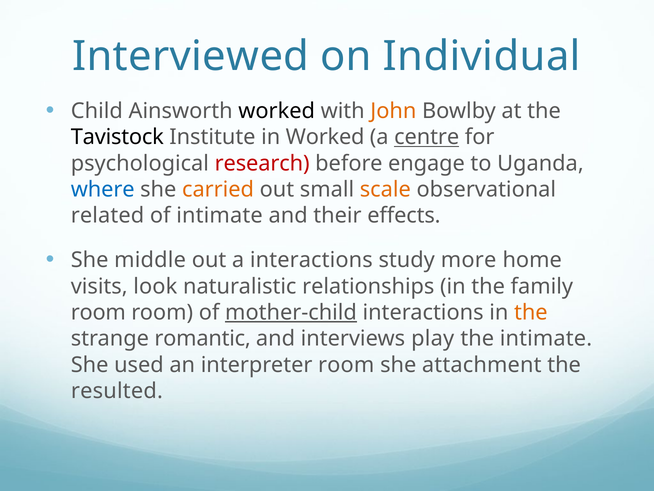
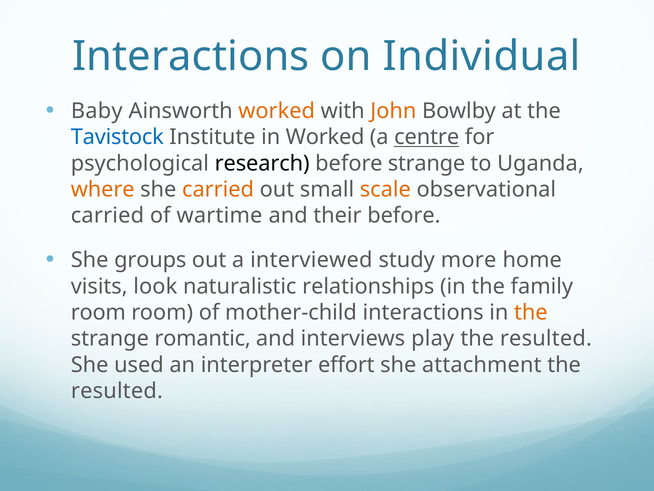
Interviewed: Interviewed -> Interactions (191, 57)
Child: Child -> Baby (97, 111)
worked colour: black -> orange (277, 111)
Tavistock colour: black -> blue (117, 137)
research colour: red -> black (262, 163)
before engage: engage -> strange (427, 163)
where colour: blue -> orange (103, 189)
related: related -> carried (107, 216)
of intimate: intimate -> wartime (219, 216)
their effects: effects -> before (404, 216)
middle: middle -> groups (150, 260)
a interactions: interactions -> interviewed (311, 260)
mother-child underline: present -> none (291, 312)
intimate: intimate -> resulted (546, 338)
interpreter room: room -> effort (346, 365)
